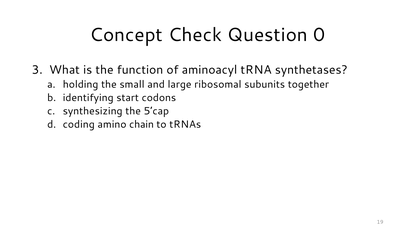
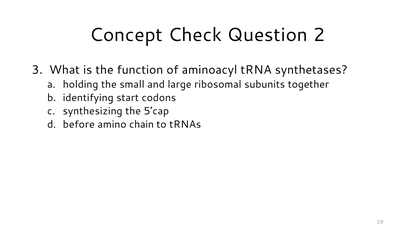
0: 0 -> 2 (319, 35)
coding: coding -> before (79, 125)
